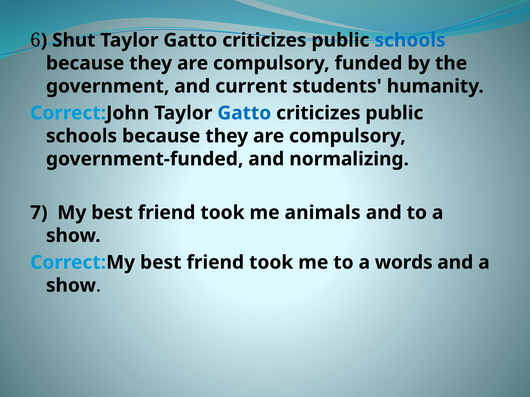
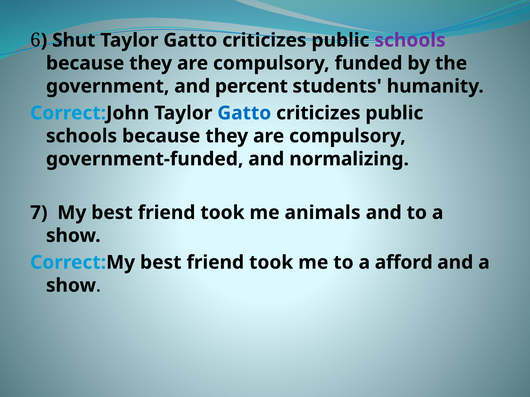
schools colour: blue -> purple (410, 40)
current: current -> percent (251, 86)
words: words -> afford (404, 263)
